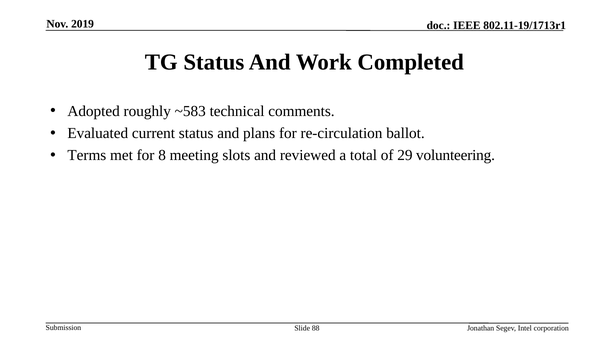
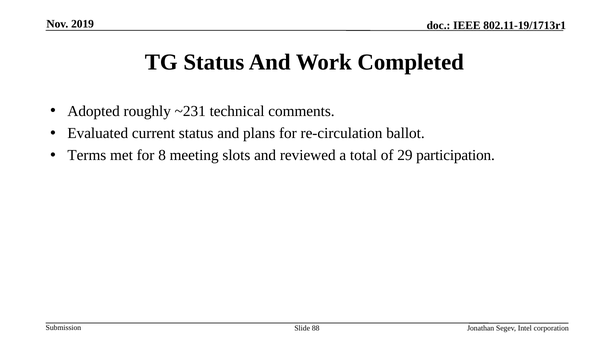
~583: ~583 -> ~231 (190, 111)
volunteering: volunteering -> participation (456, 156)
